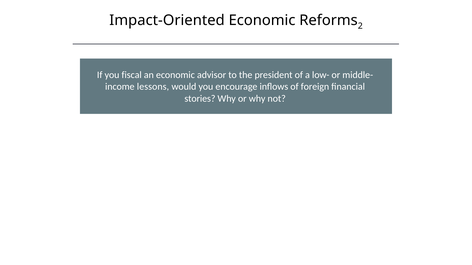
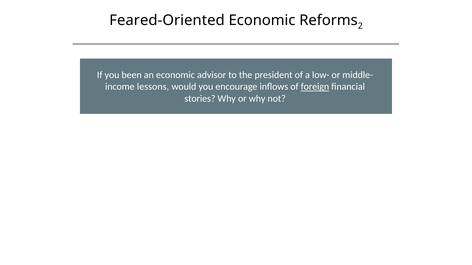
Impact-Oriented: Impact-Oriented -> Feared-Oriented (167, 20)
fiscal: fiscal -> been (132, 75)
foreign underline: none -> present (315, 87)
